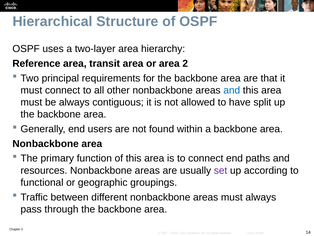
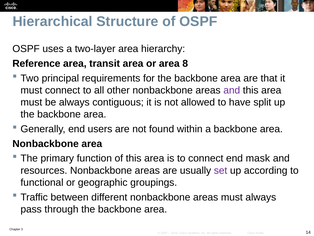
2: 2 -> 8 (185, 63)
and colour: blue -> purple (232, 90)
paths: paths -> mask (258, 158)
